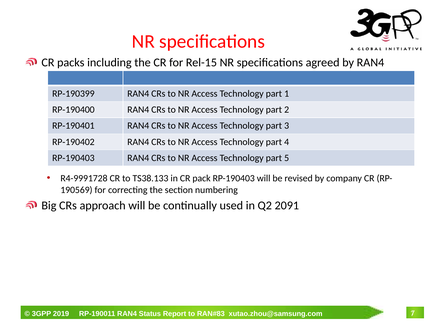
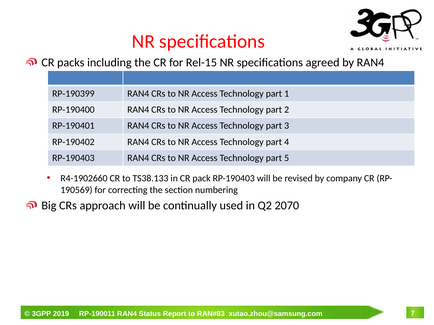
R4-9991728: R4-9991728 -> R4-1902660 (84, 179)
2091: 2091 -> 2070 (287, 206)
